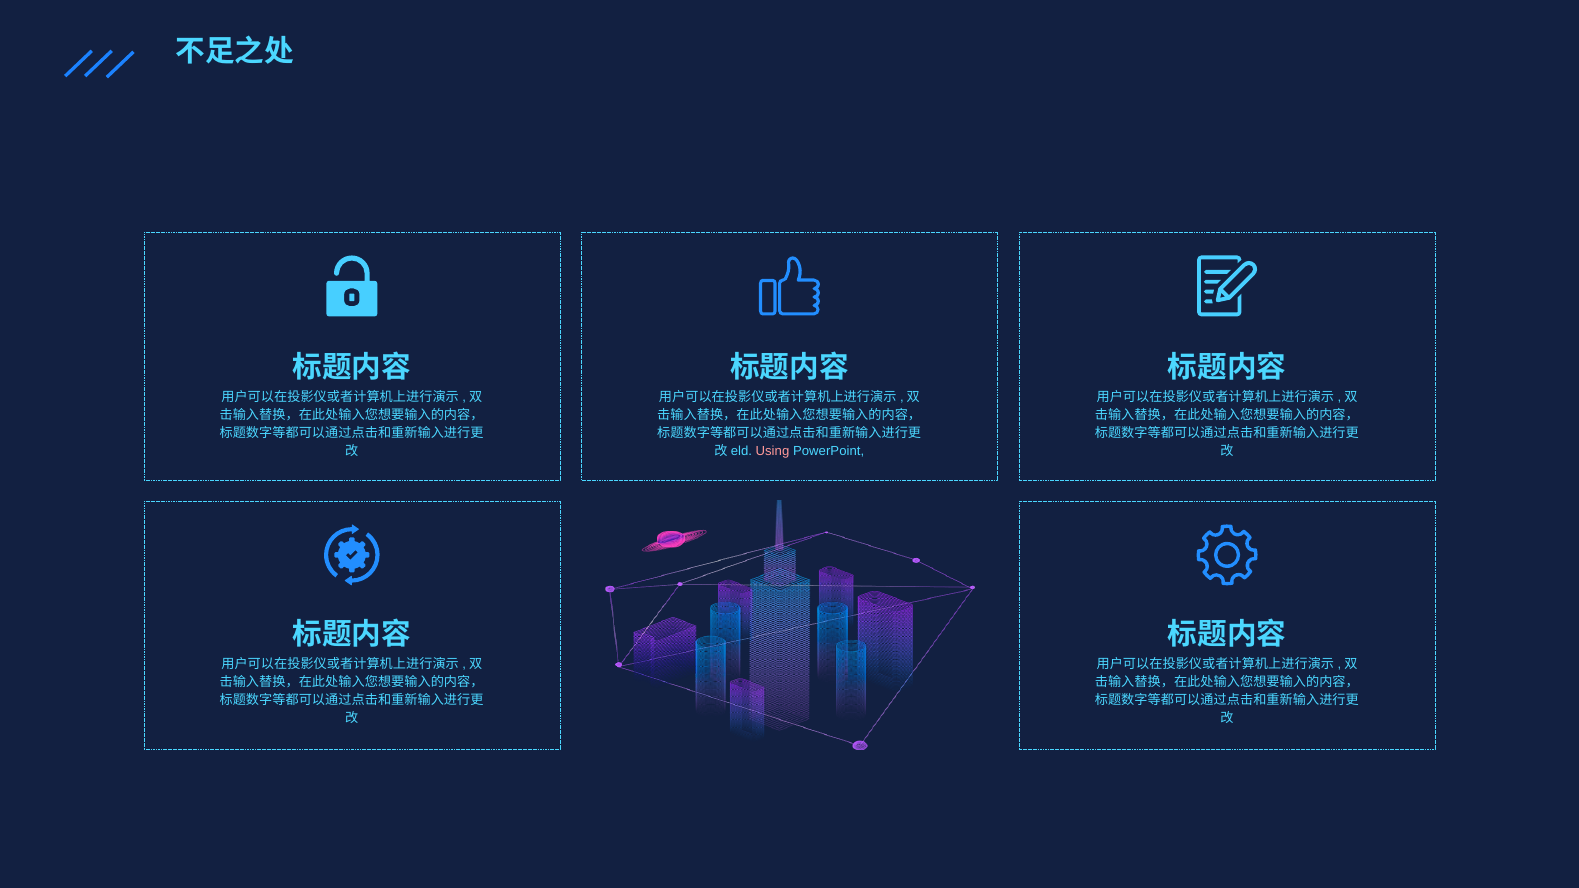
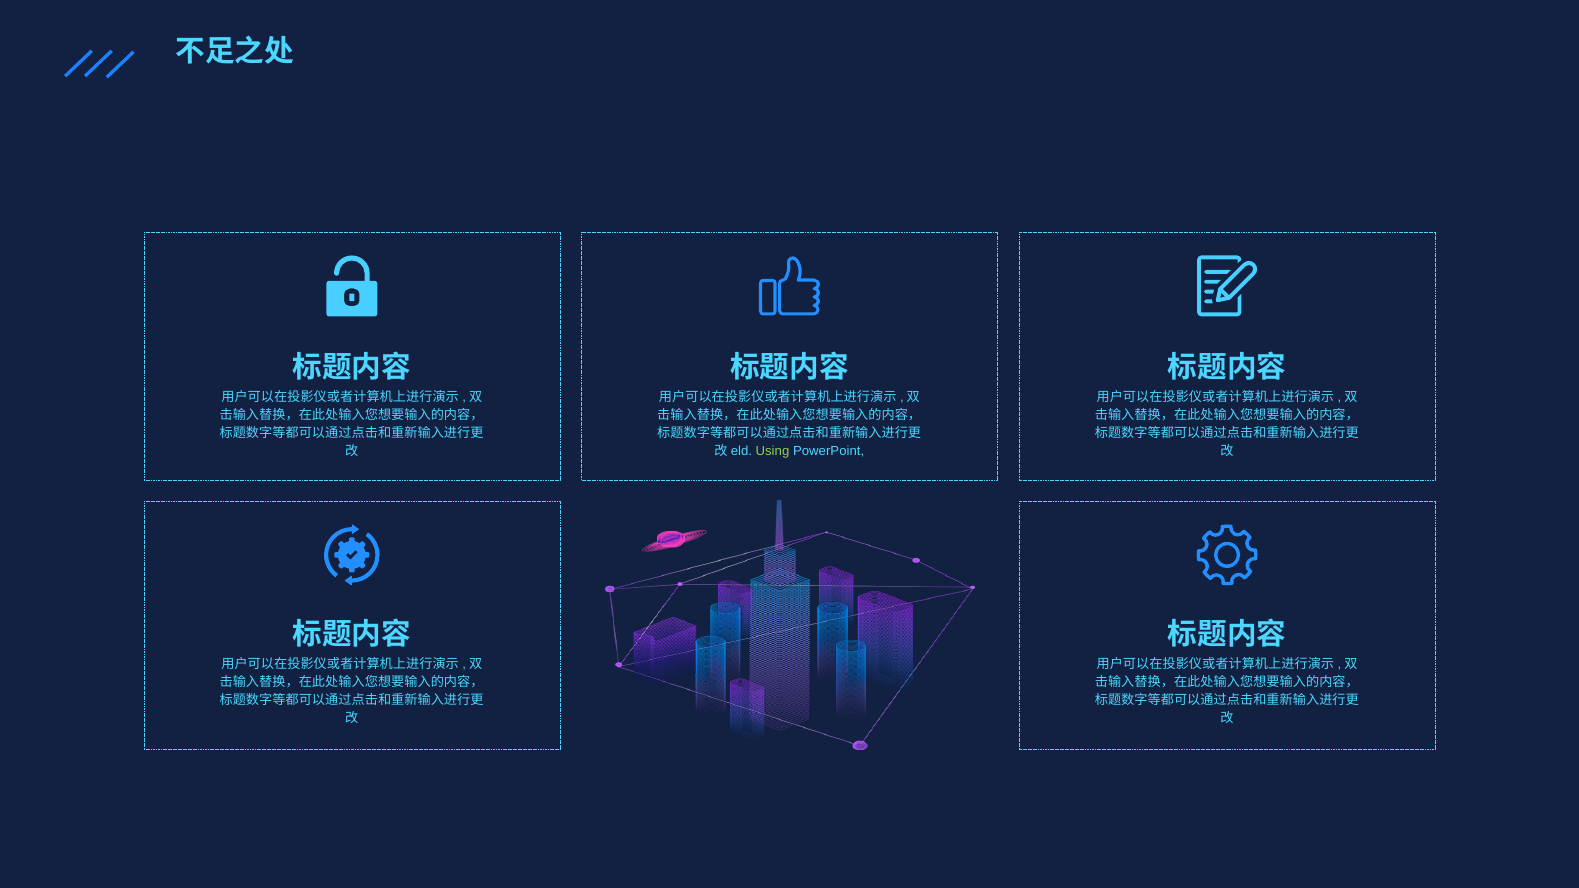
Using colour: pink -> light green (772, 451)
